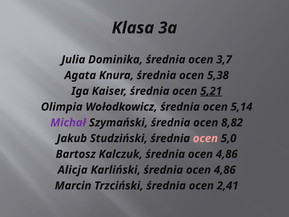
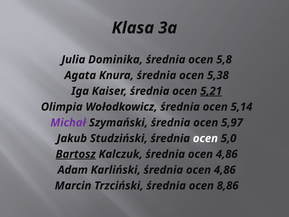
3,7: 3,7 -> 5,8 (224, 60)
8,82: 8,82 -> 5,97 (232, 123)
ocen colour: pink -> white (205, 138)
Bartosz underline: none -> present (76, 154)
Alicja: Alicja -> Adam (73, 170)
2,41: 2,41 -> 8,86 (228, 186)
